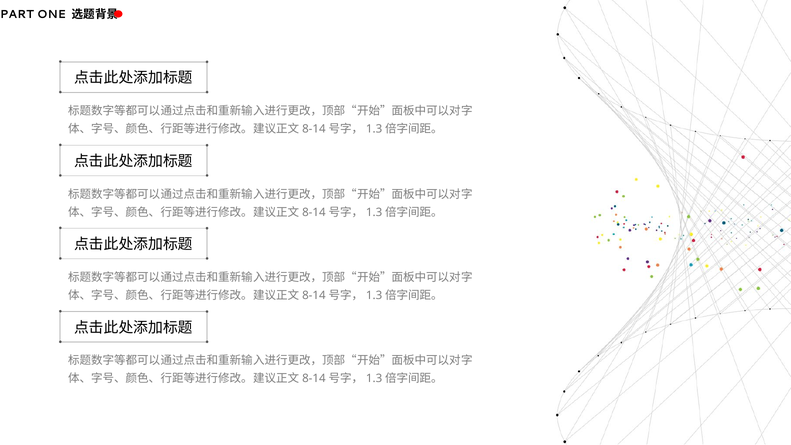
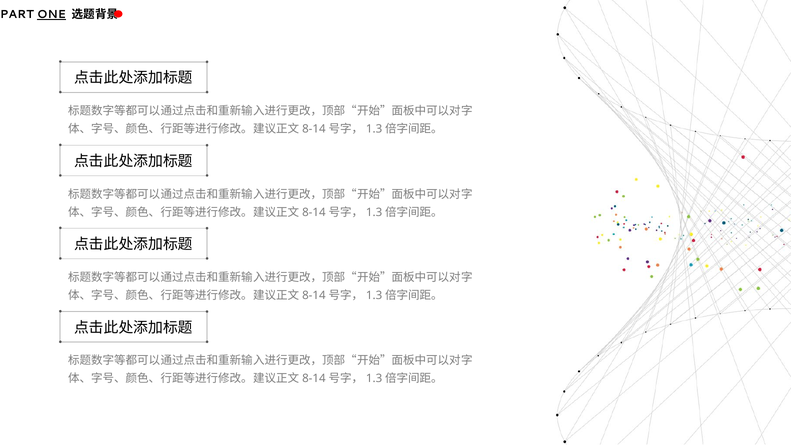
ONE underline: none -> present (52, 15)
